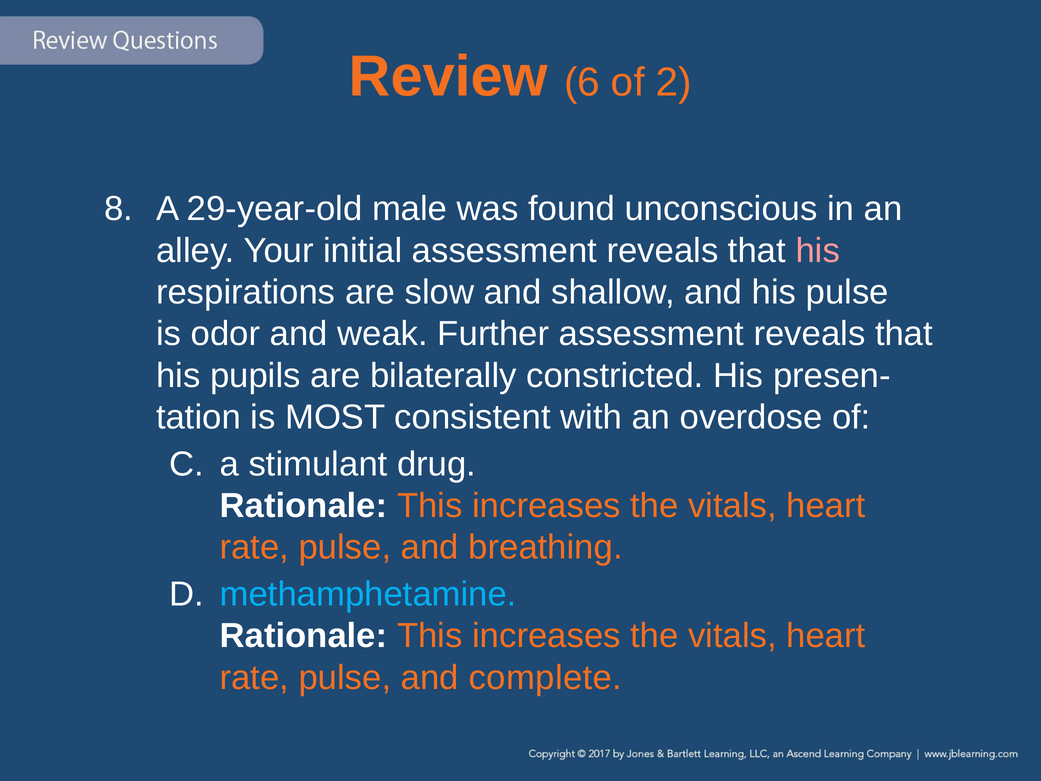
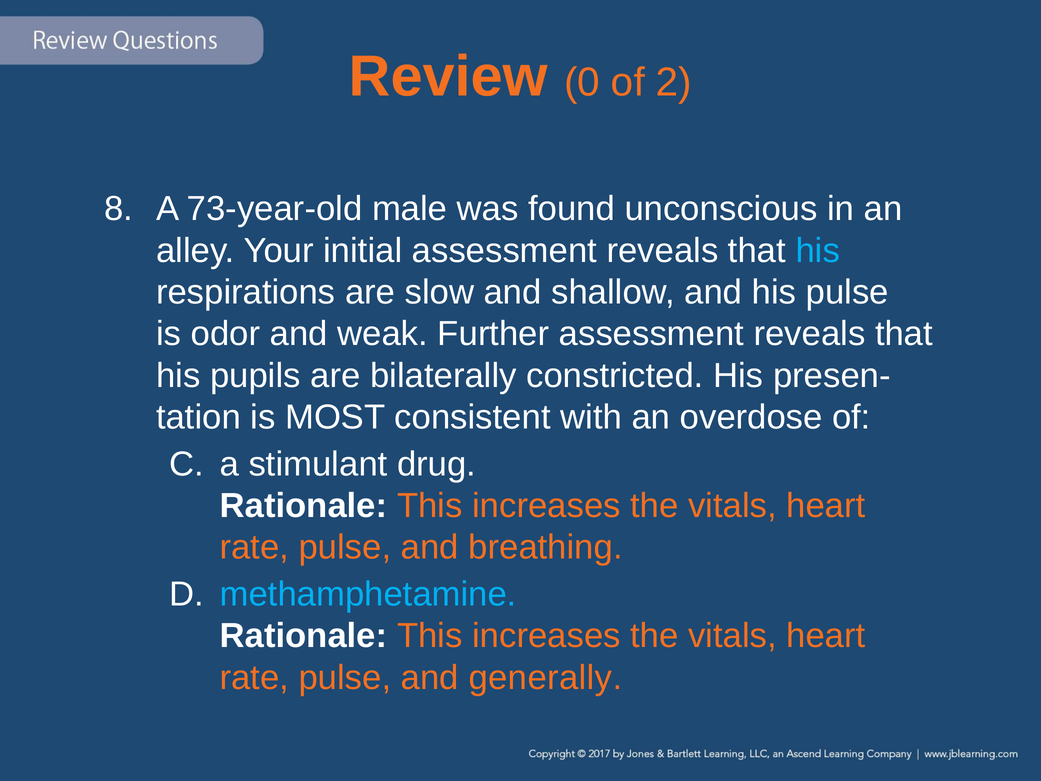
6: 6 -> 0 (582, 82)
29-year-old: 29-year-old -> 73-year-old (275, 209)
his colour: pink -> light blue (818, 251)
complete: complete -> generally (545, 677)
